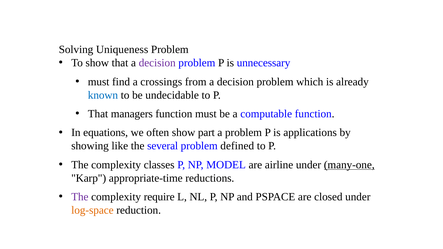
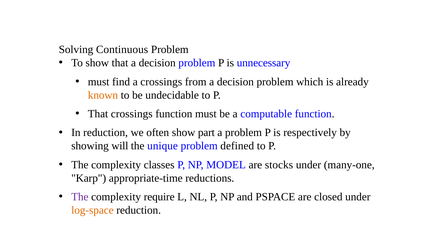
Uniqueness: Uniqueness -> Continuous (122, 50)
decision colour: purple -> black (157, 63)
known colour: blue -> orange (103, 95)
That managers: managers -> crossings (132, 114)
In equations: equations -> reduction (106, 133)
applications: applications -> respectively (310, 133)
like: like -> will (120, 146)
several: several -> unique (163, 146)
airline: airline -> stocks (279, 165)
many-one underline: present -> none (349, 165)
